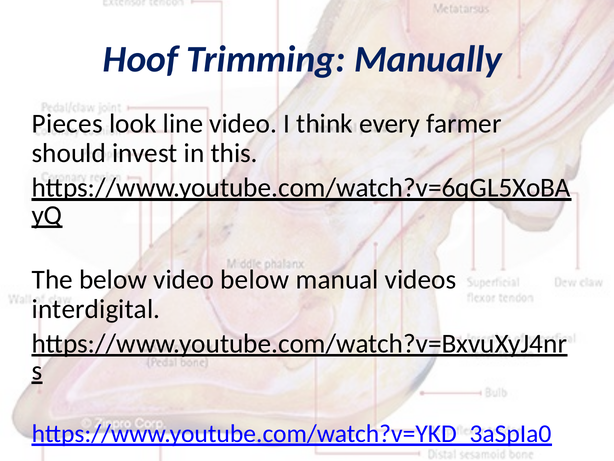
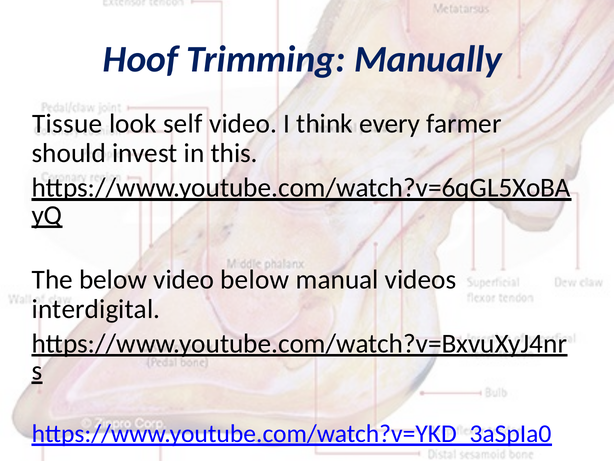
Pieces: Pieces -> Tissue (67, 124)
line: line -> self (183, 124)
